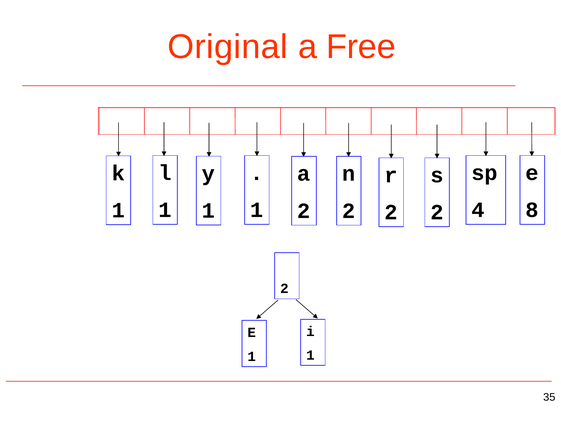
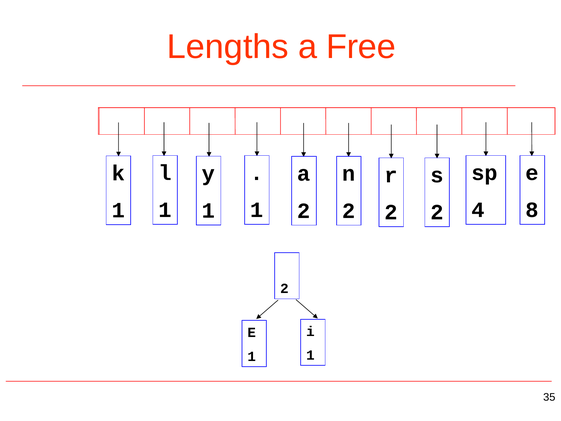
Original: Original -> Lengths (228, 47)
